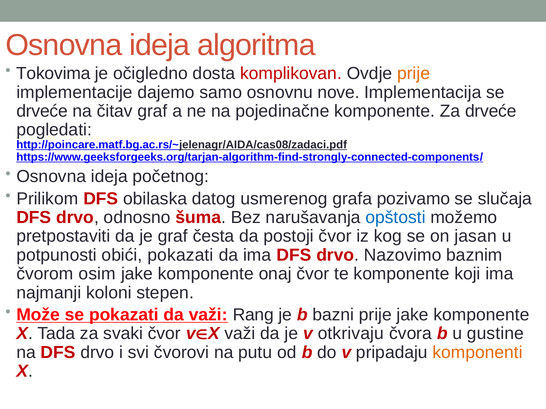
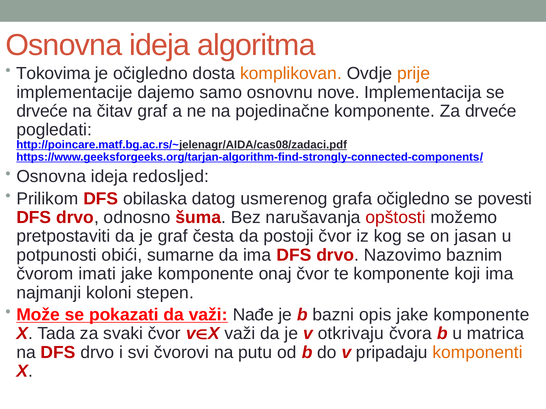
komplikovan colour: red -> orange (291, 74)
početnog: početnog -> redosljed (171, 177)
grafa pozivamo: pozivamo -> očigledno (413, 199)
slučaja: slučaja -> povesti (505, 199)
opštosti colour: blue -> red (396, 218)
obići pokazati: pokazati -> sumarne (181, 255)
osim: osim -> imati (97, 274)
Rang: Rang -> Nađe (253, 315)
bazni prije: prije -> opis (375, 315)
gustine: gustine -> matrica (496, 334)
